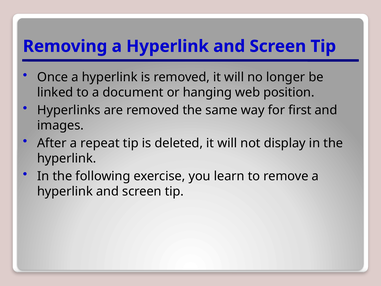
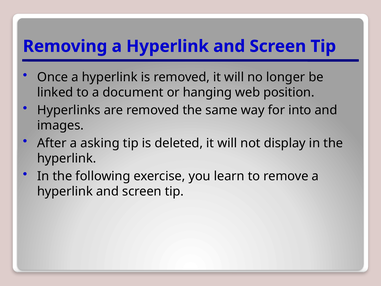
first: first -> into (300, 110)
repeat: repeat -> asking (100, 143)
